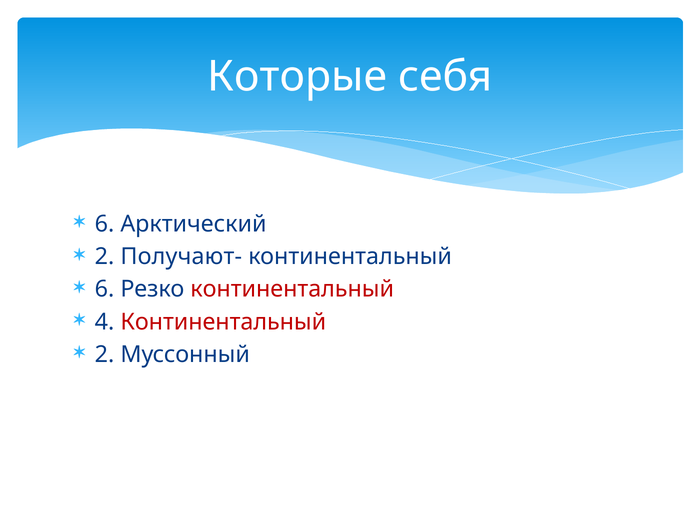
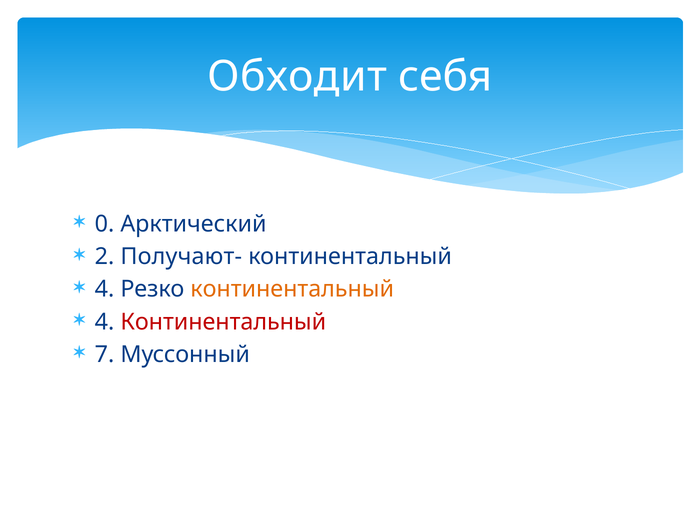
Которые: Которые -> Обходит (297, 77)
6: 6 -> 0 (105, 224)
6: 6 -> 4 (105, 289)
континентальный colour: red -> orange (292, 289)
2: 2 -> 7 (105, 355)
